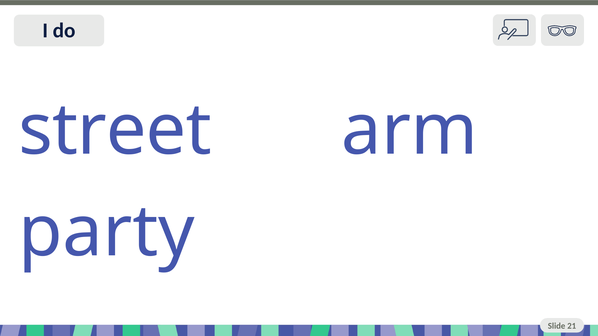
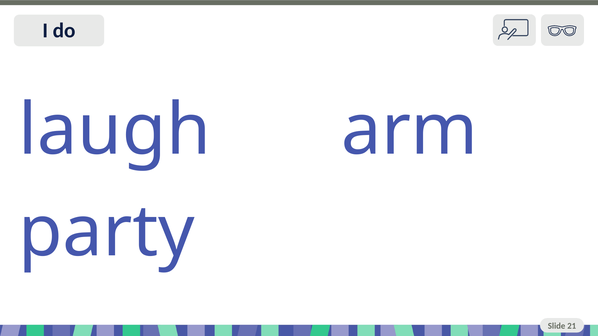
street: street -> laugh (115, 130)
